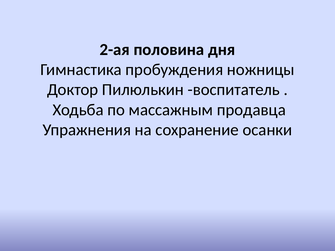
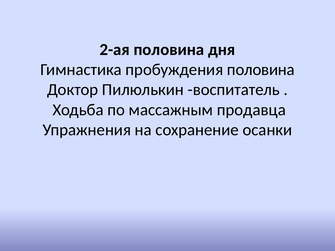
пробуждения ножницы: ножницы -> половина (261, 70)
